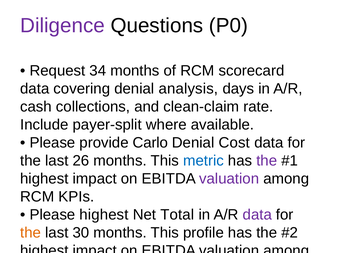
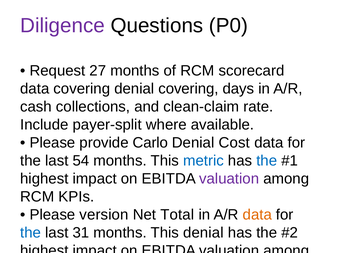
34: 34 -> 27 (98, 71)
denial analysis: analysis -> covering (188, 89)
26: 26 -> 54 (81, 161)
the colour: purple -> blue (267, 161)
Please highest: highest -> version (104, 214)
data colour: purple -> orange (257, 214)
the colour: orange -> blue (31, 232)
30: 30 -> 31 (81, 232)
This profile: profile -> denial (203, 232)
